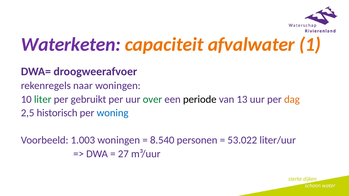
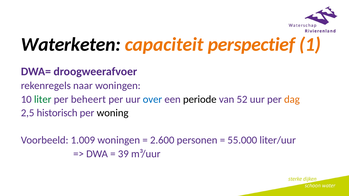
Waterketen colour: purple -> black (71, 45)
afvalwater: afvalwater -> perspectief (251, 45)
gebruikt: gebruikt -> beheert (88, 99)
over colour: green -> blue (152, 99)
13: 13 -> 52 (242, 99)
woning colour: blue -> black (113, 113)
1.003: 1.003 -> 1.009 (83, 140)
8.540: 8.540 -> 2.600 (162, 140)
53.022: 53.022 -> 55.000 (242, 140)
27: 27 -> 39 (123, 154)
